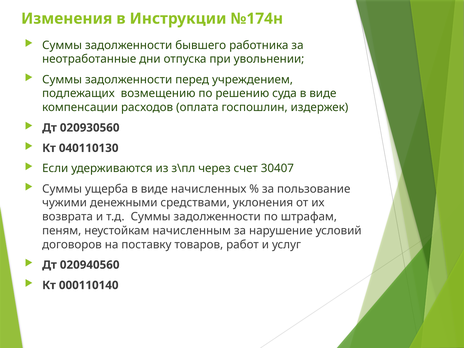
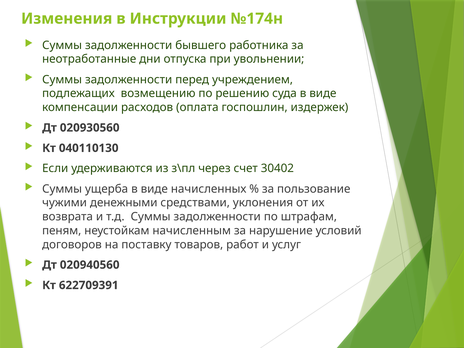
30407: 30407 -> 30402 (277, 168)
000110140: 000110140 -> 622709391 (89, 285)
